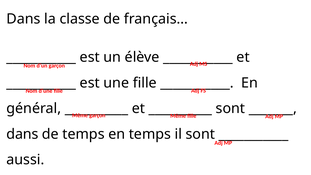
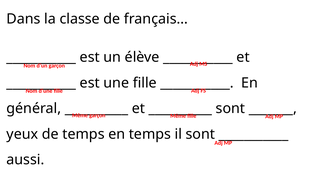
dans: dans -> yeux (22, 134)
